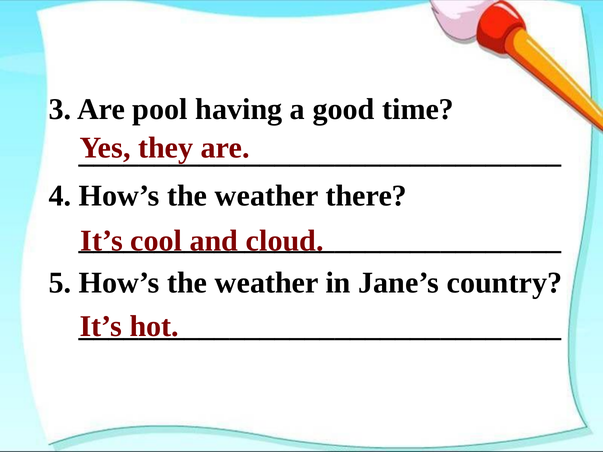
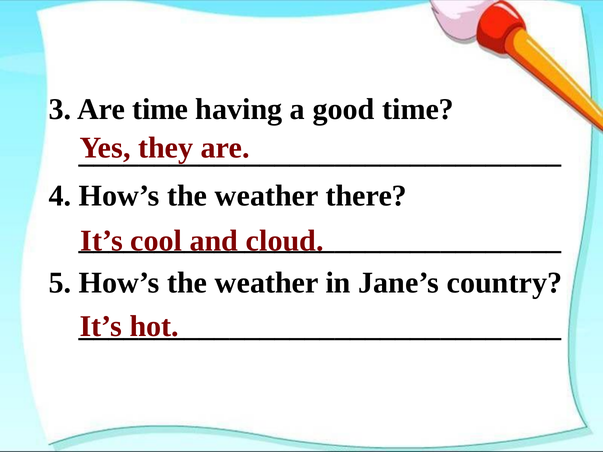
Are pool: pool -> time (160, 109)
